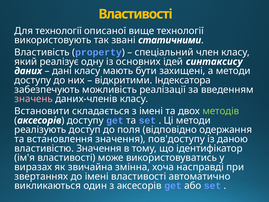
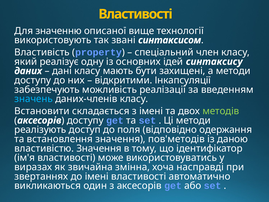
Для технології: технології -> значенню (59, 31)
статичними: статичними -> синтаксисом (170, 40)
Індексатора: Індексатора -> Інкапсуляції (183, 80)
значень colour: pink -> light blue (34, 99)
пов'доступу: пов'доступу -> пов'методів (176, 139)
